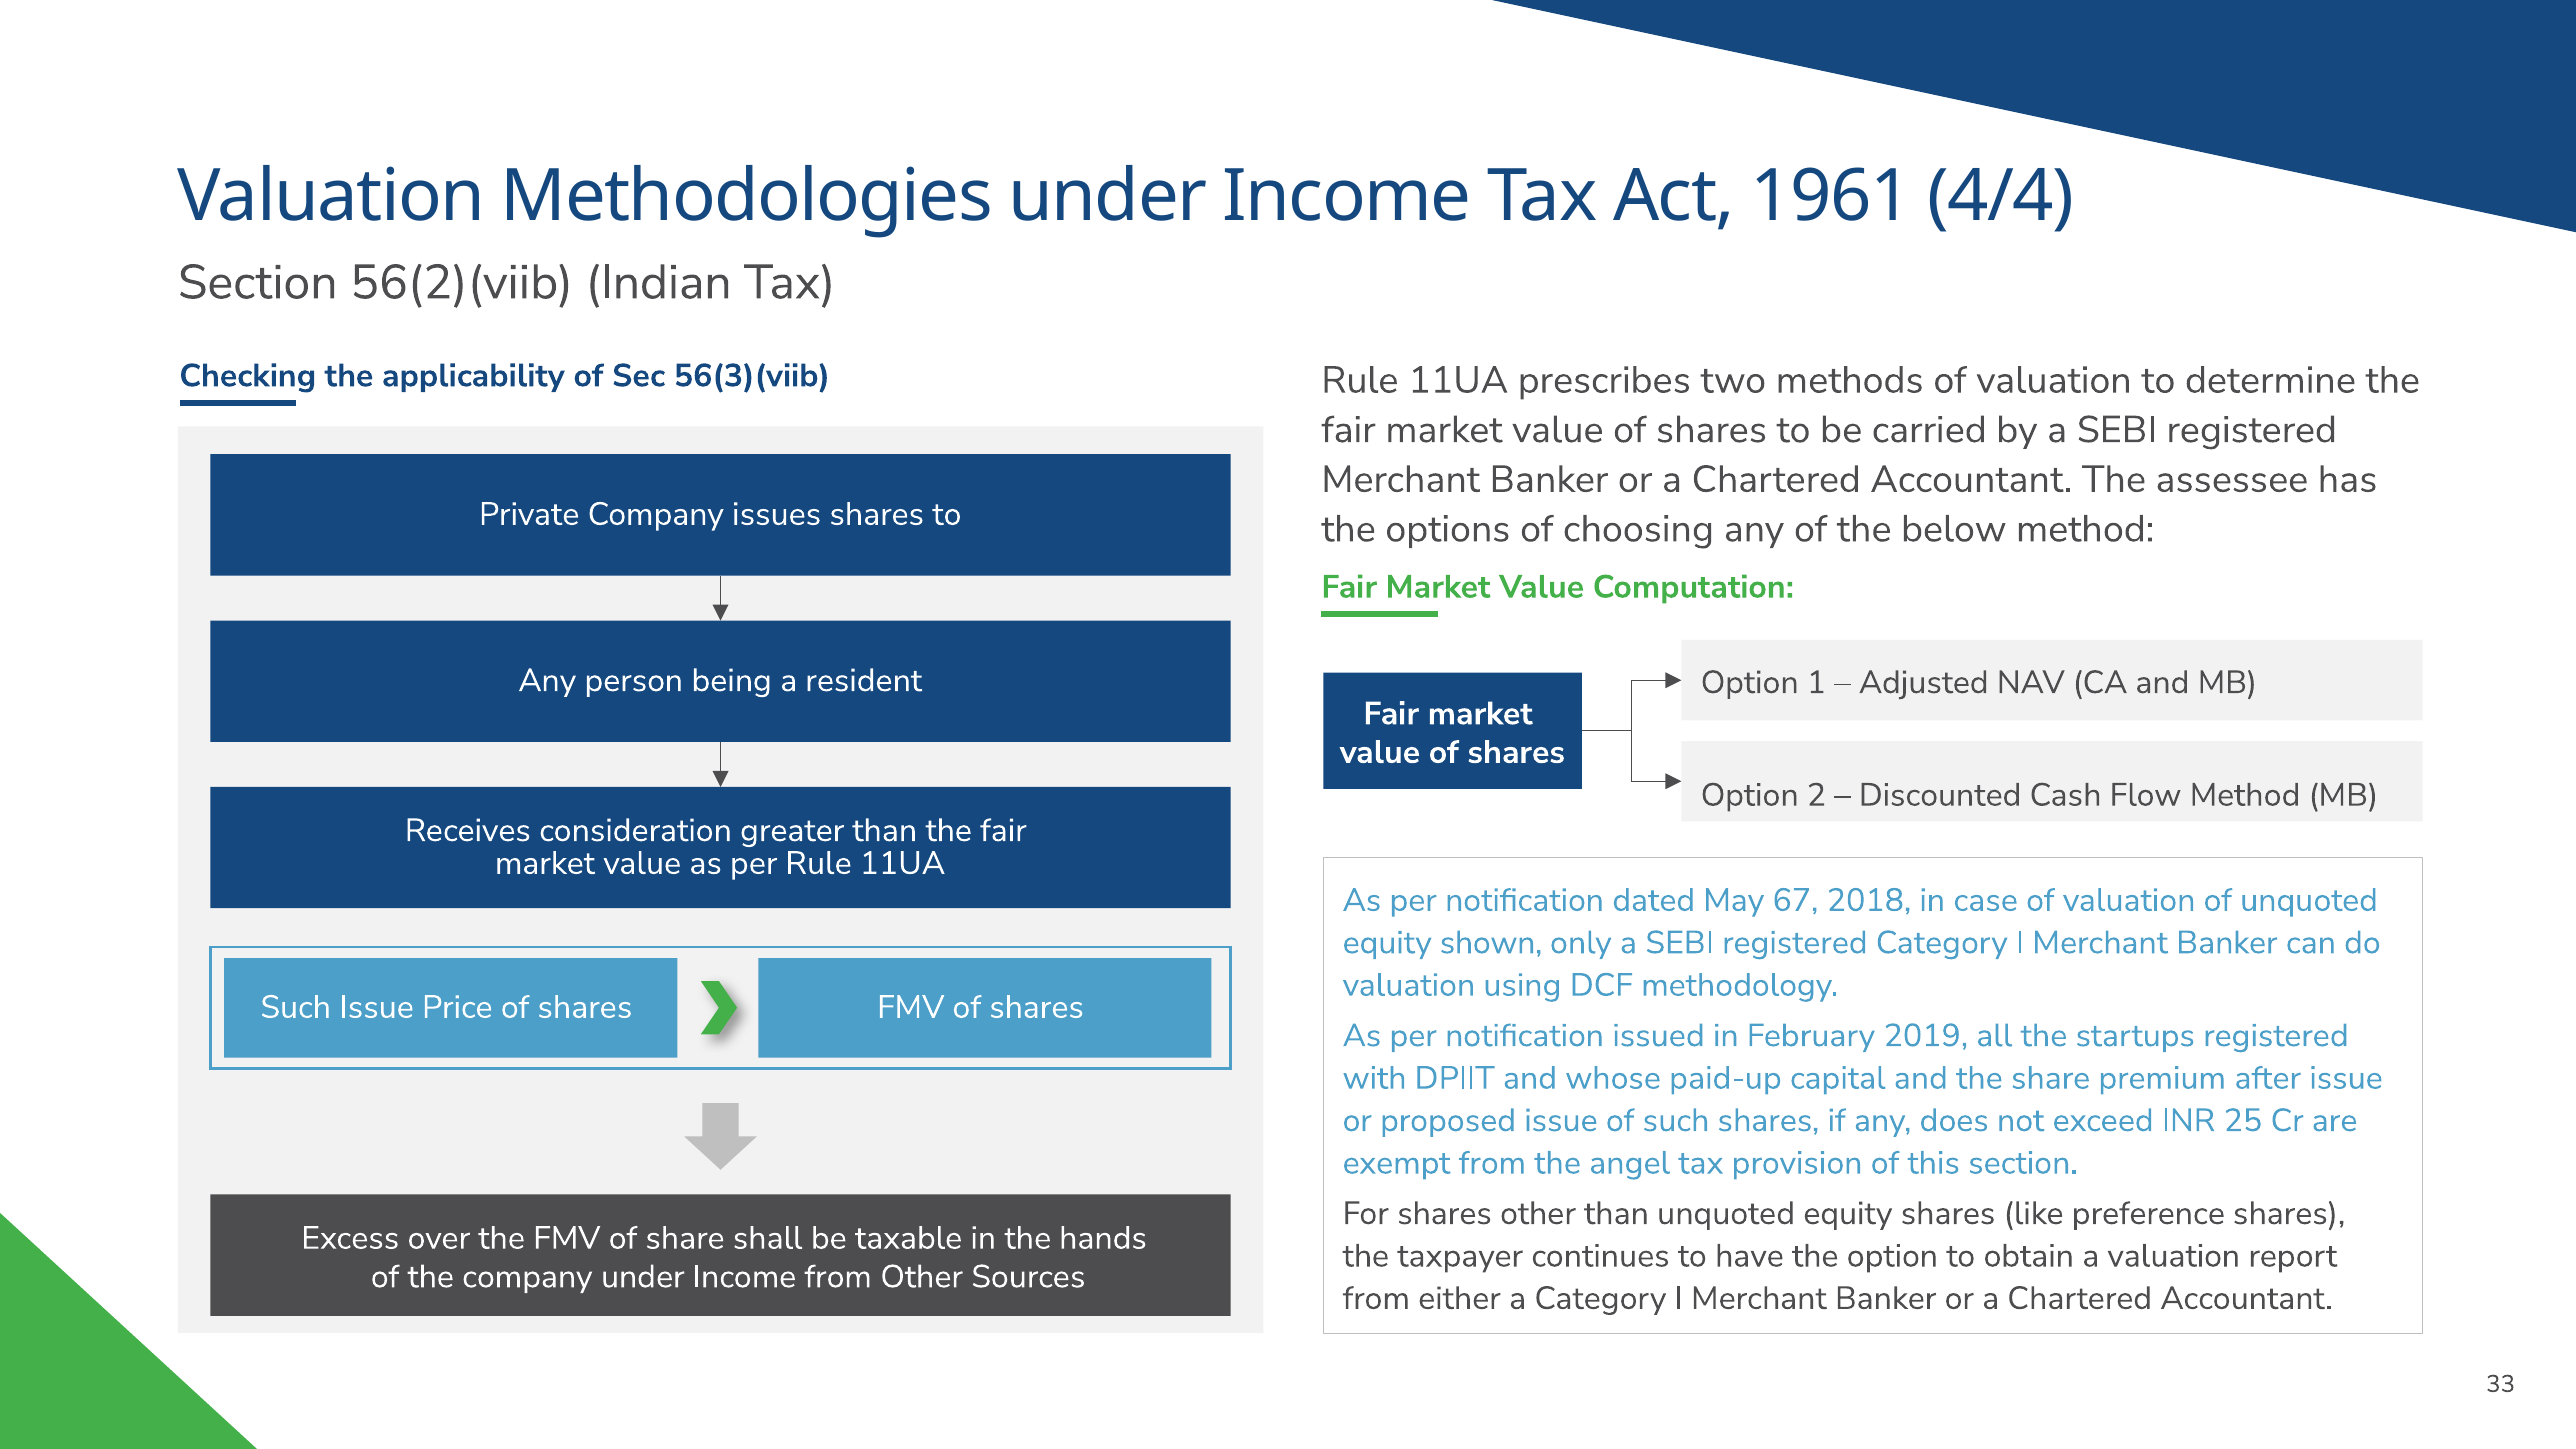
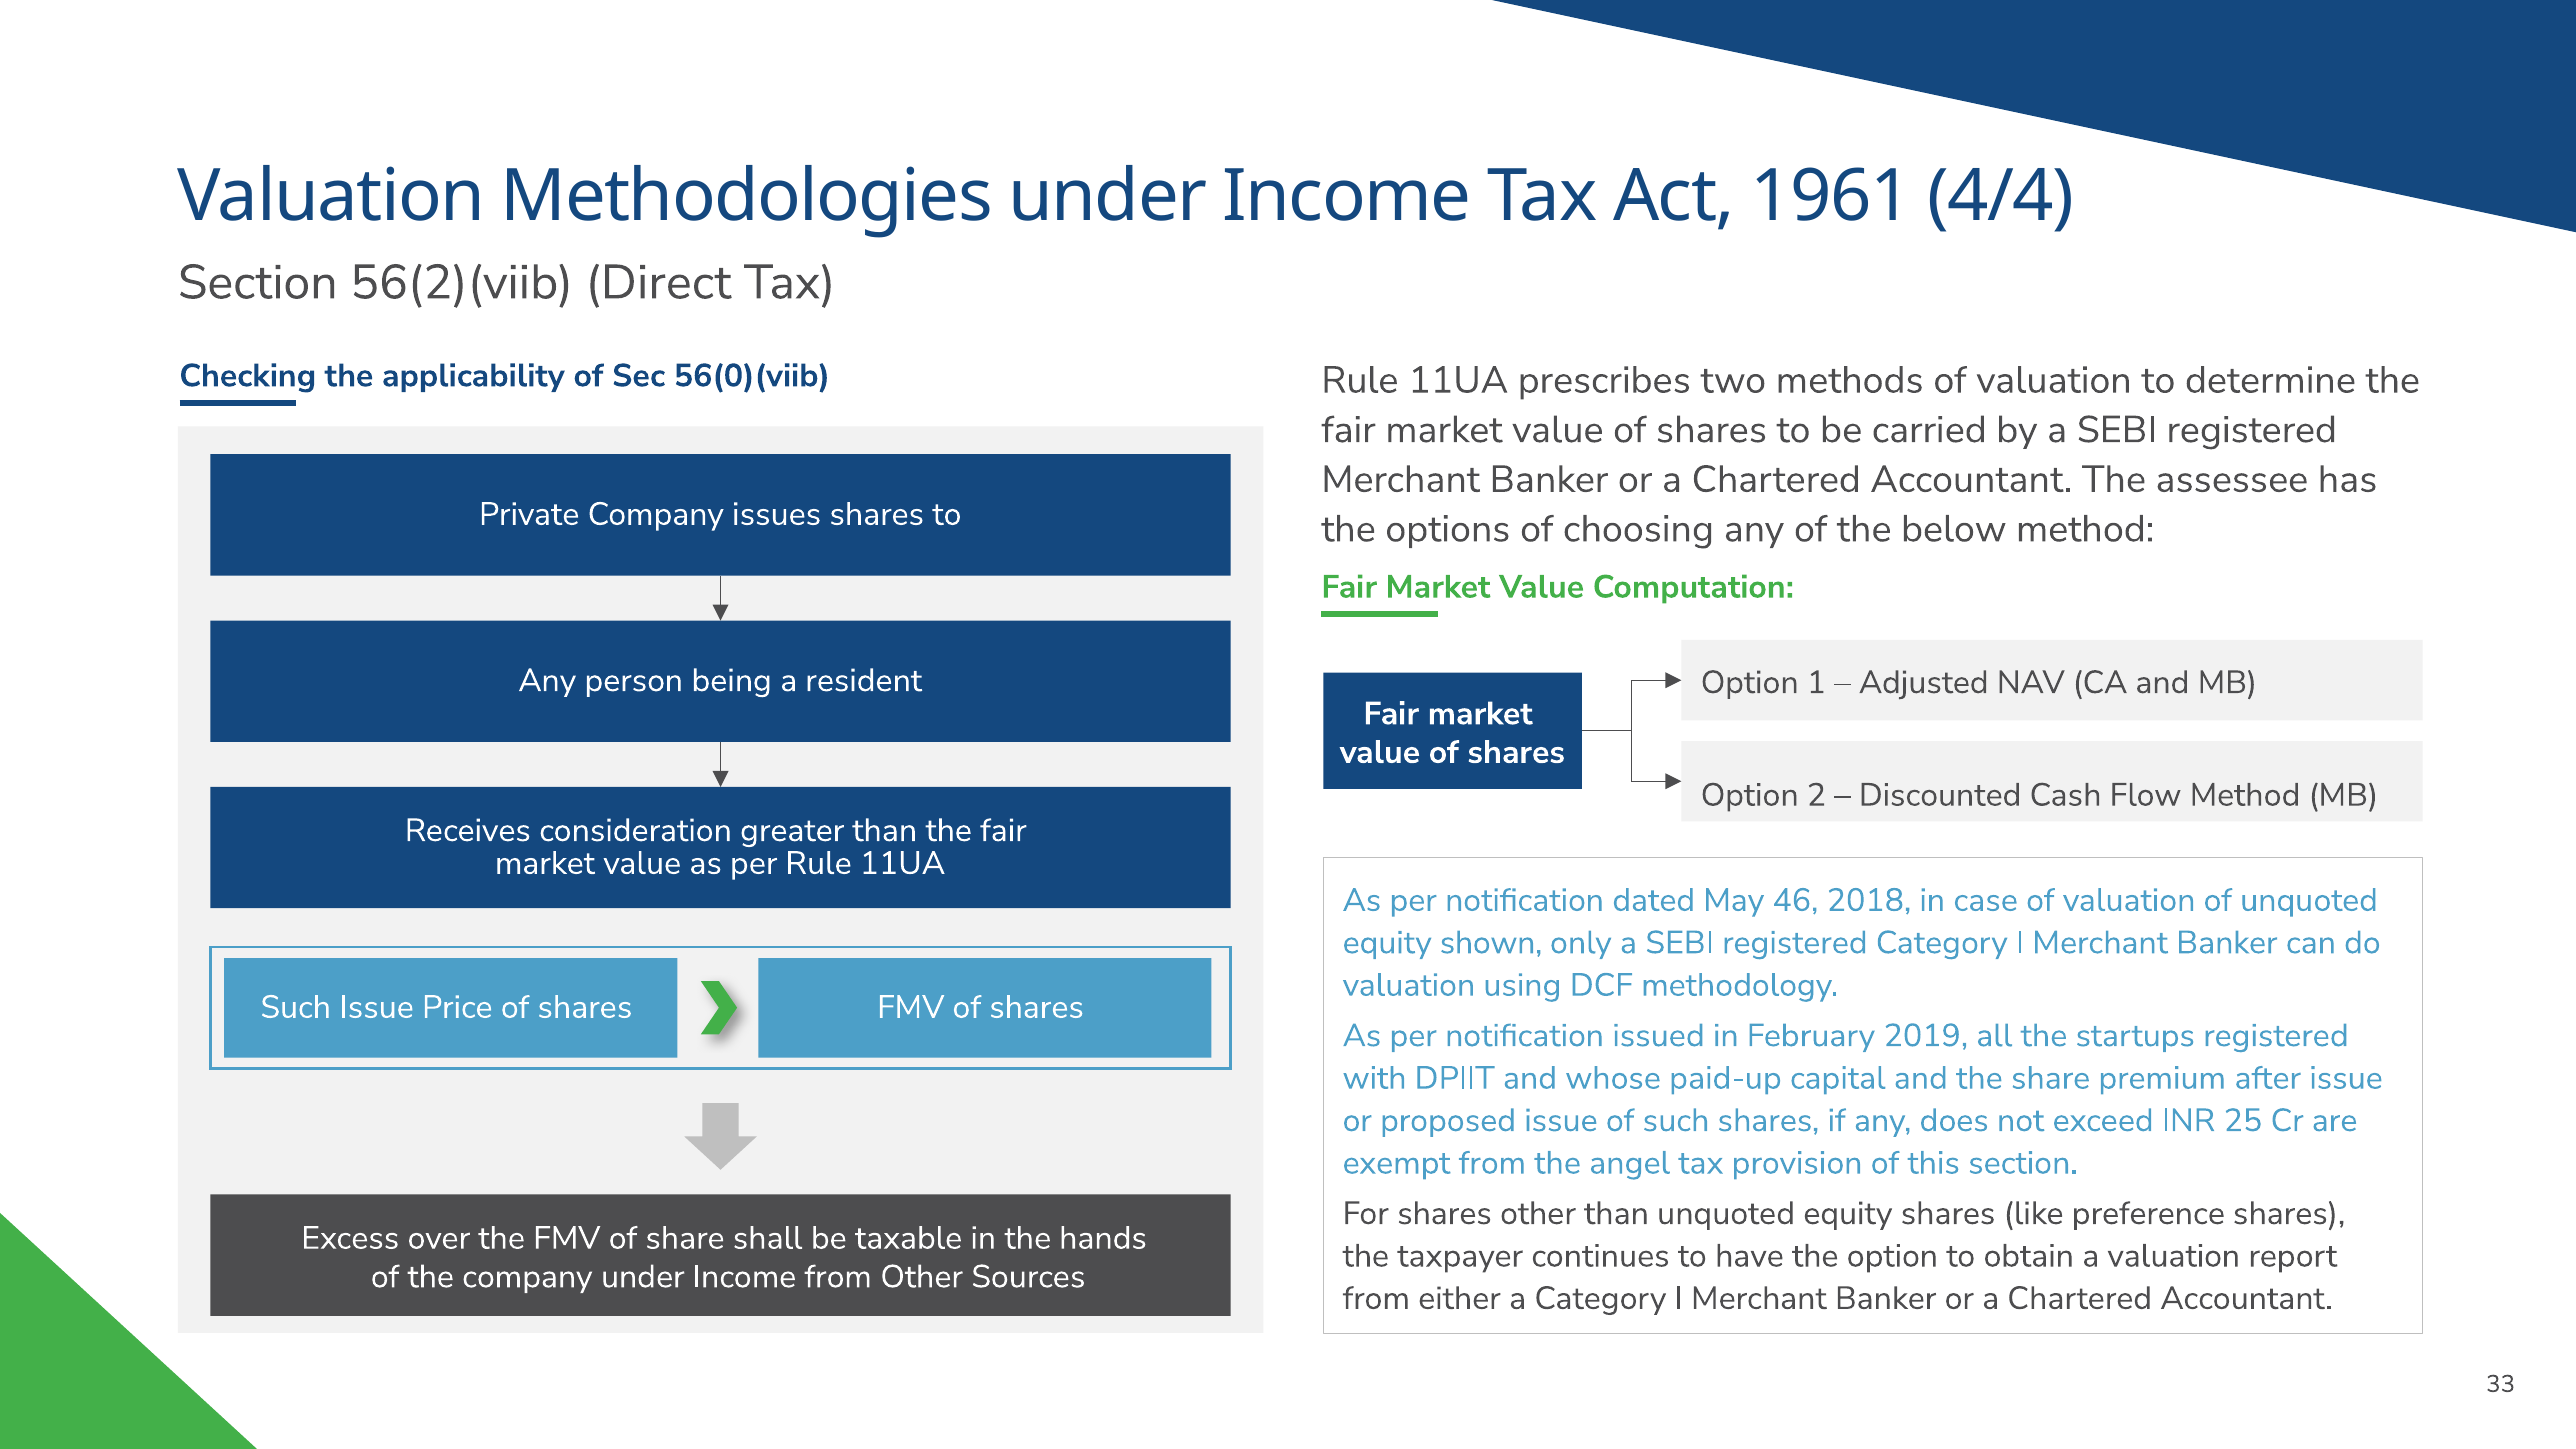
Indian: Indian -> Direct (658, 283)
56(3)(viib: 56(3)(viib -> 56(0)(viib (752, 376)
67: 67 -> 46 (1795, 900)
